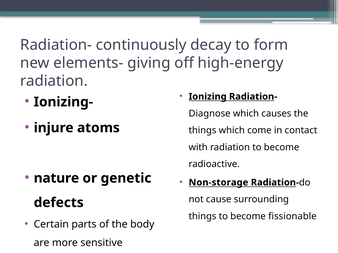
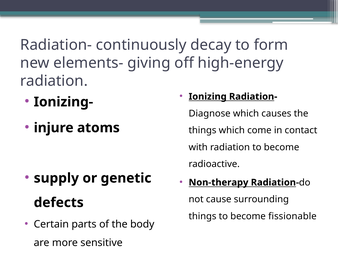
nature: nature -> supply (56, 178)
Non-storage: Non-storage -> Non-therapy (219, 183)
